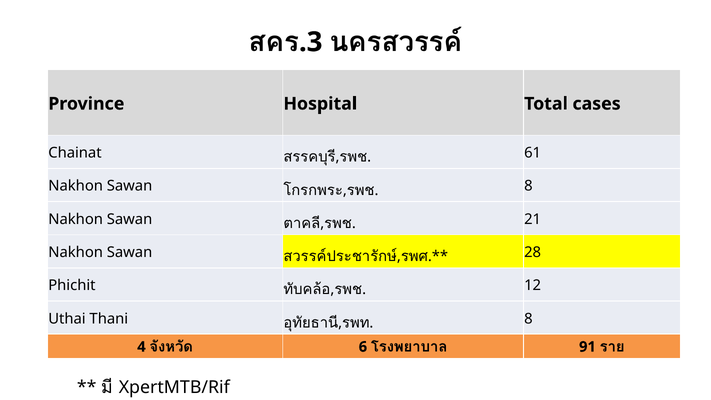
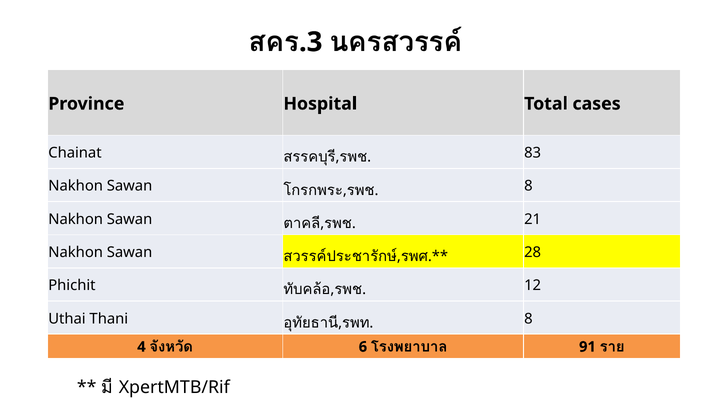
61: 61 -> 83 (533, 153)
